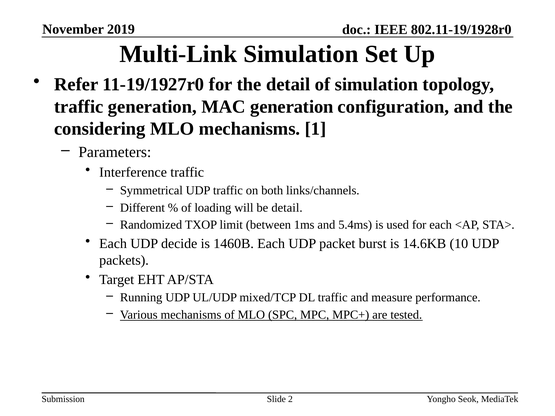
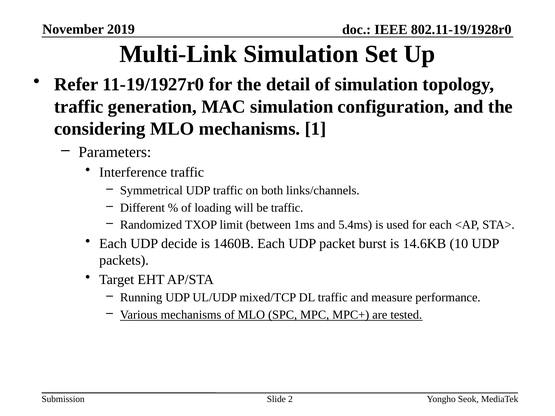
MAC generation: generation -> simulation (292, 107)
be detail: detail -> traffic (287, 208)
